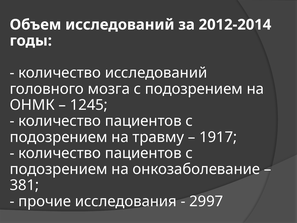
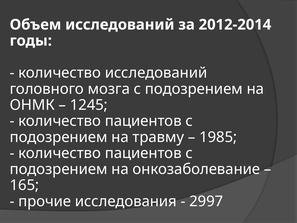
1917: 1917 -> 1985 (218, 137)
381: 381 -> 165 (24, 185)
